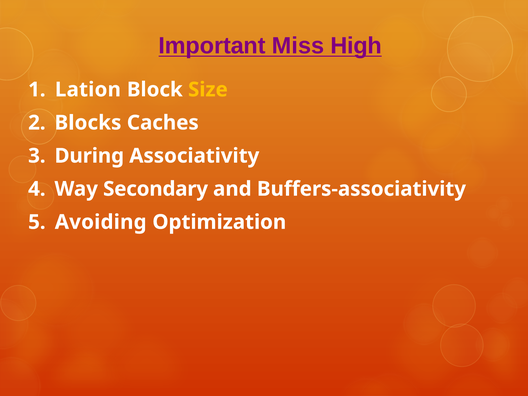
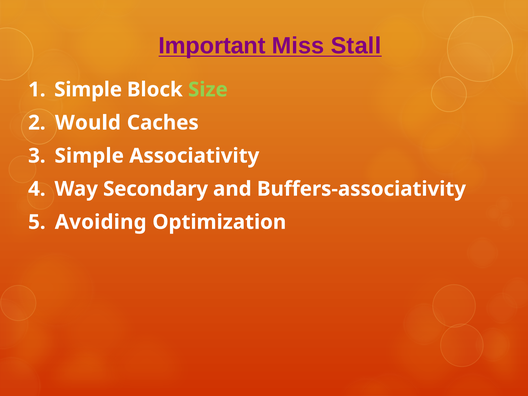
High: High -> Stall (356, 46)
1 Lation: Lation -> Simple (88, 90)
Size colour: yellow -> light green (208, 90)
Blocks: Blocks -> Would (88, 123)
3 During: During -> Simple (89, 156)
